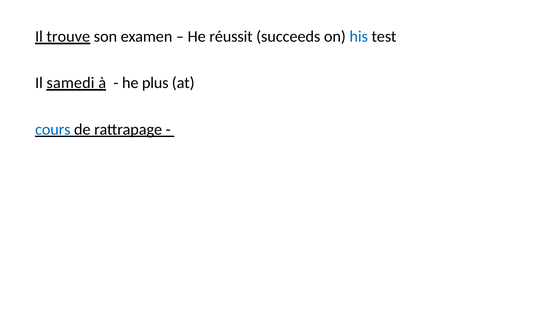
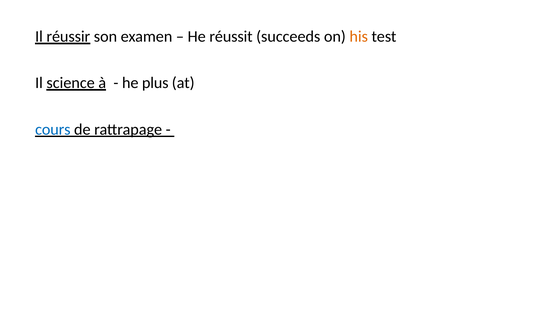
trouve: trouve -> réussir (68, 37)
his colour: blue -> orange (359, 37)
samedi: samedi -> science (71, 83)
